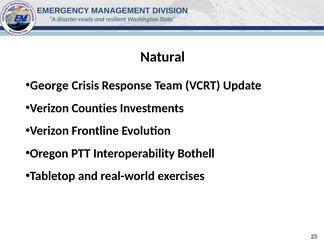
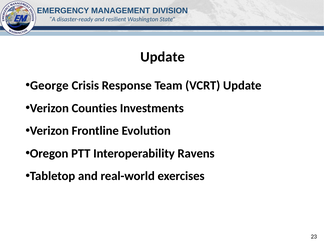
Natural: Natural -> Update (163, 57)
Bothell: Bothell -> Ravens (196, 153)
